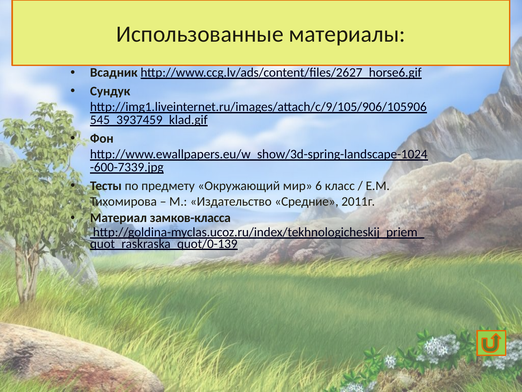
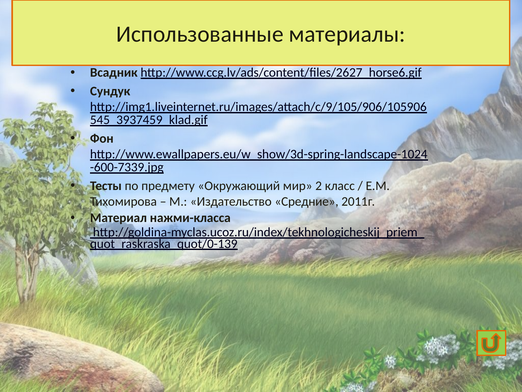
6: 6 -> 2 (319, 186)
замков-класса: замков-класса -> нажми-класса (190, 218)
